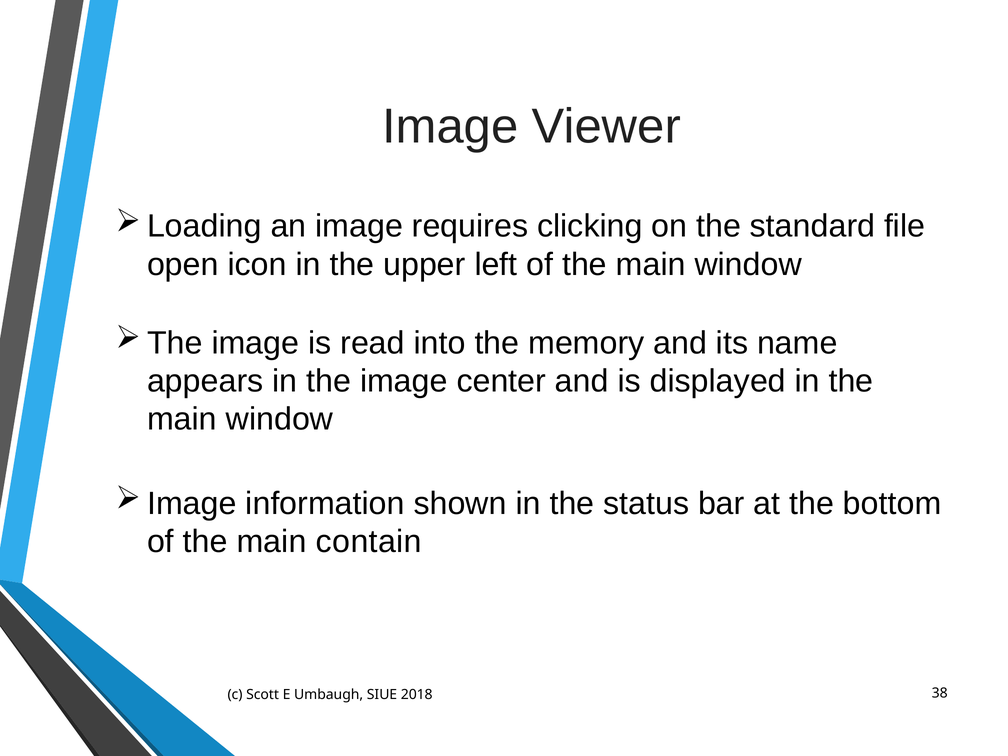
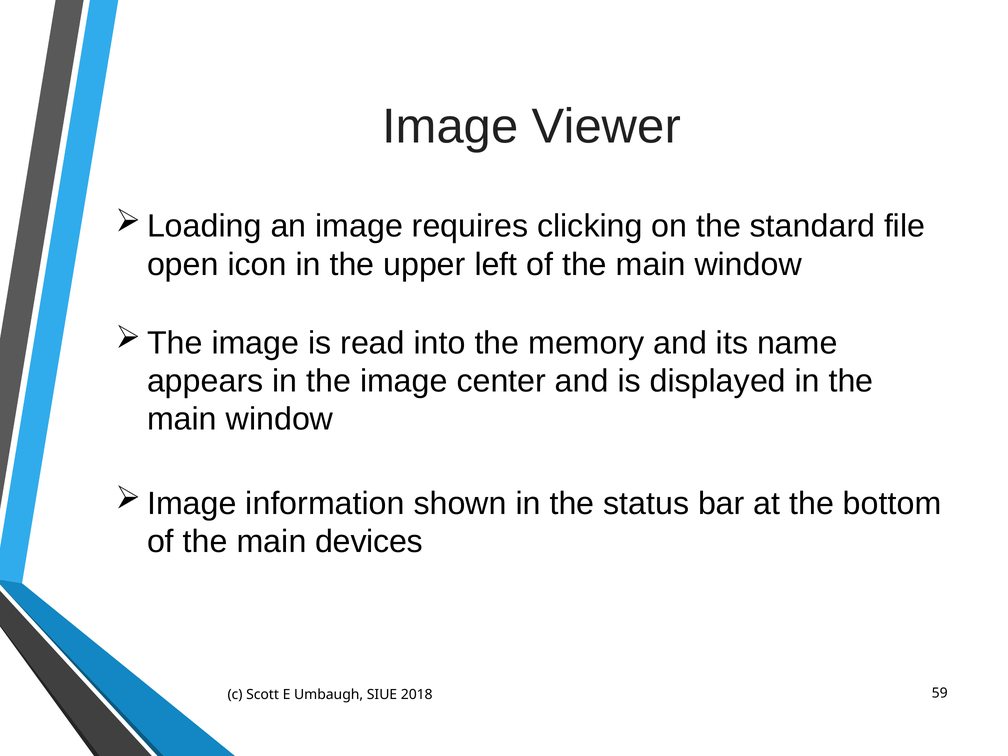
contain: contain -> devices (369, 542)
38: 38 -> 59 (940, 693)
